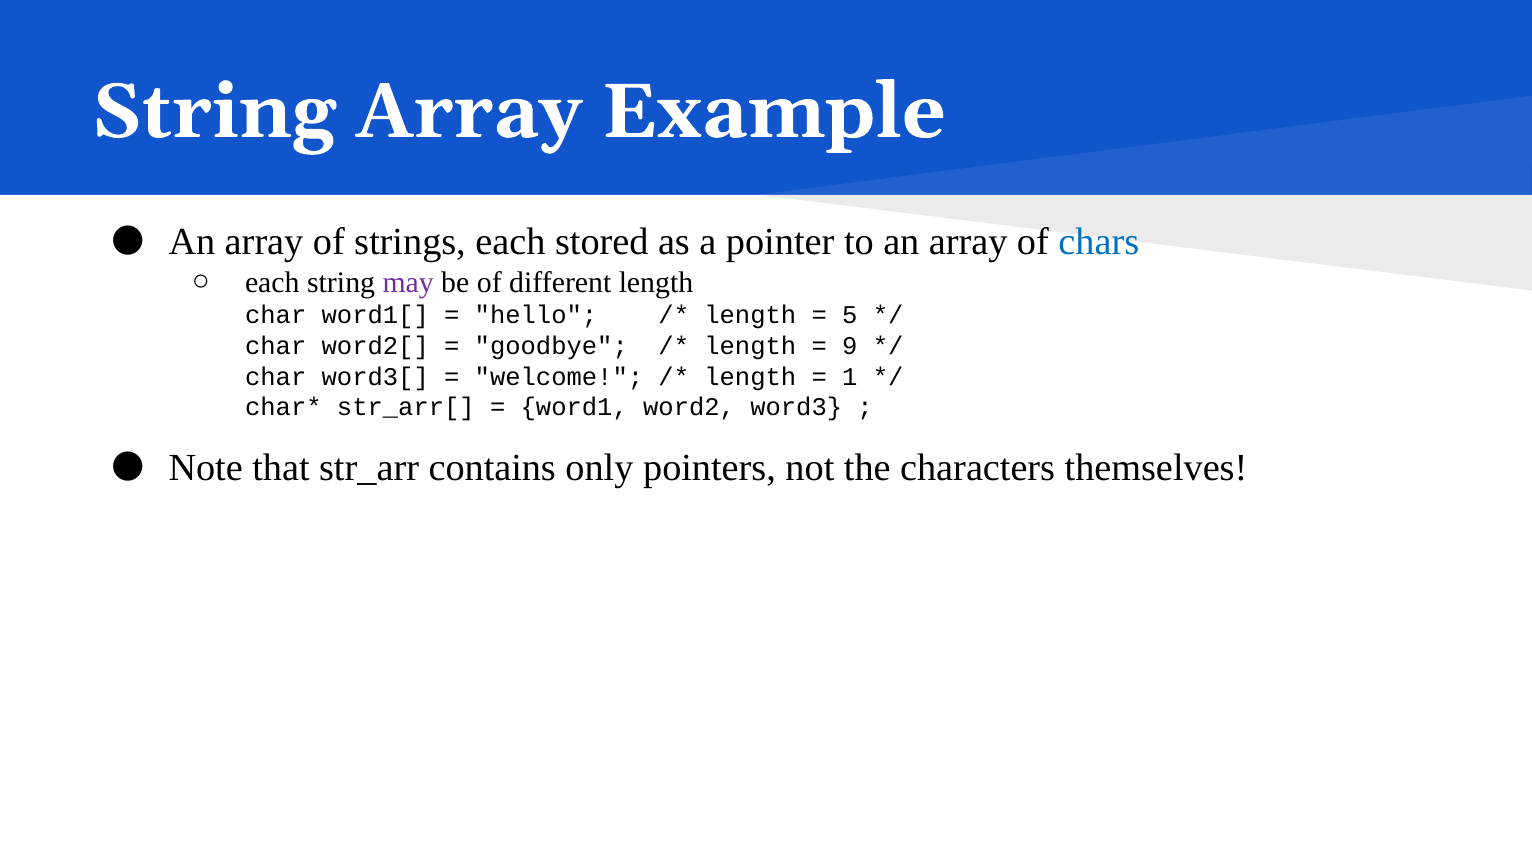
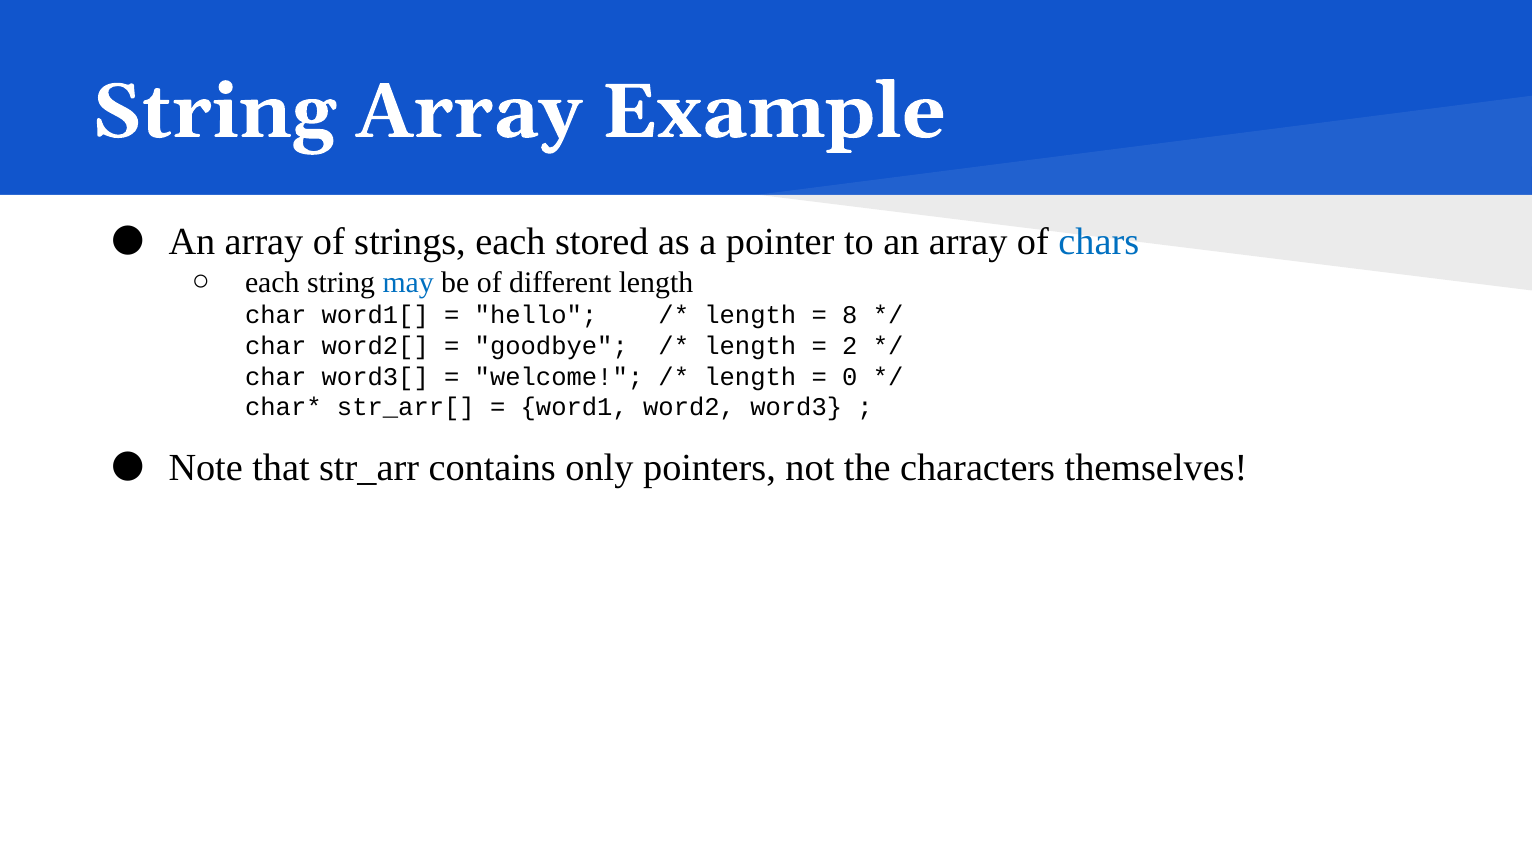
may colour: purple -> blue (408, 282)
5: 5 -> 8 (850, 315)
9: 9 -> 2 (850, 346)
1: 1 -> 0 (850, 377)
